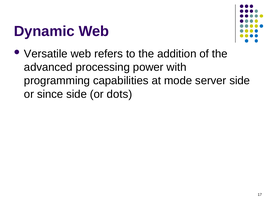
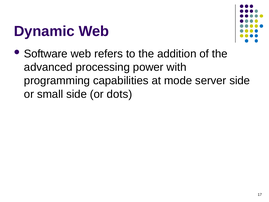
Versatile: Versatile -> Software (46, 54)
since: since -> small (50, 94)
